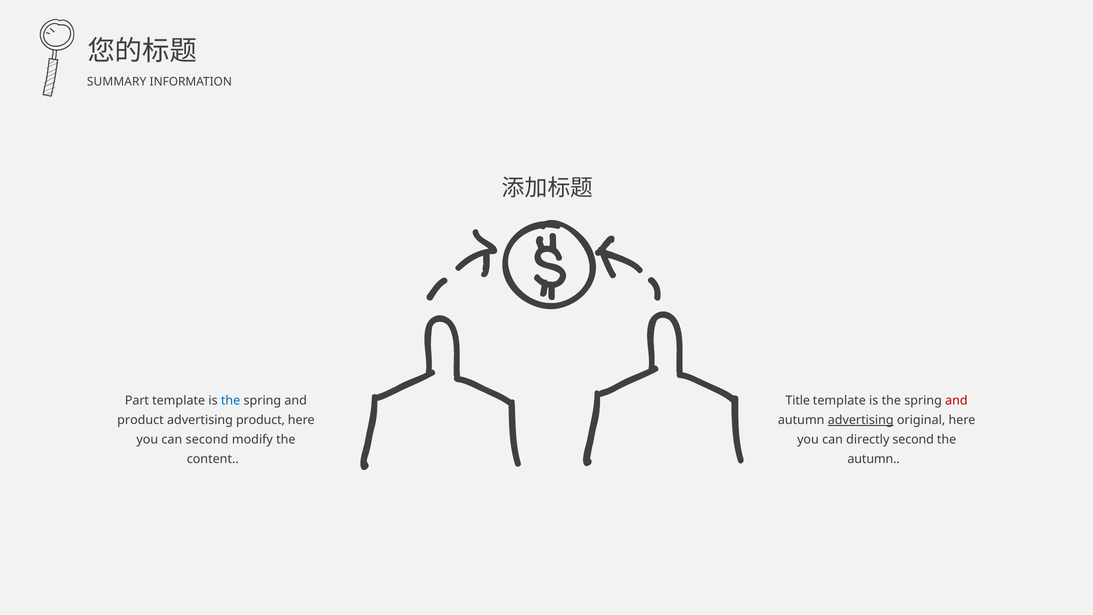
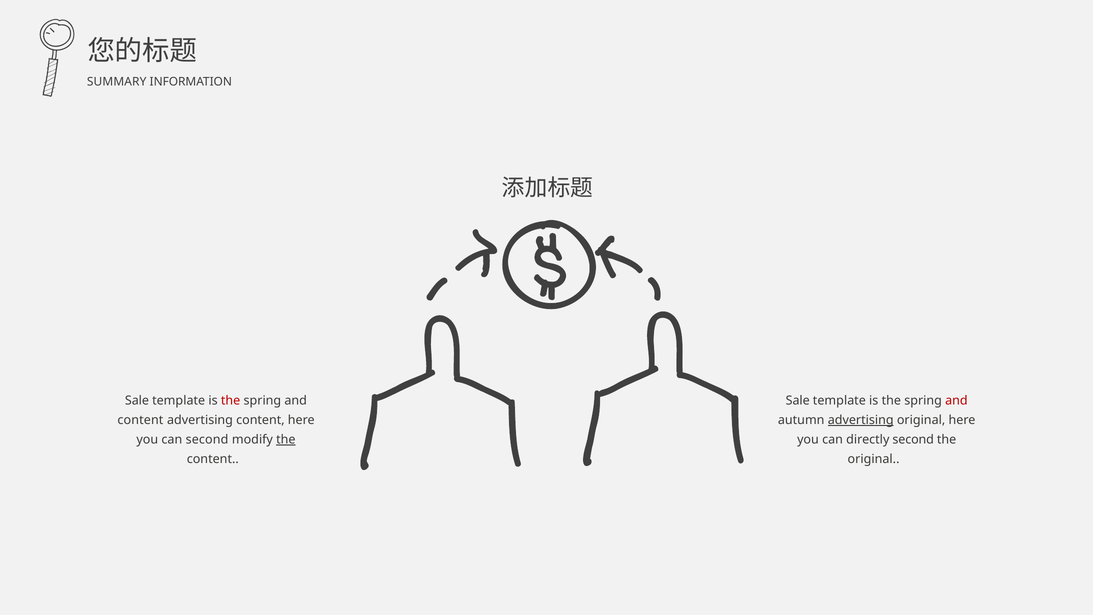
Part: Part -> Sale (137, 400)
the colour: blue -> red (231, 400)
Title: Title -> Sale (798, 400)
product: product -> content (140, 420)
advertising product: product -> content (260, 420)
the underline: none -> present (286, 439)
autumn: autumn -> original (874, 459)
